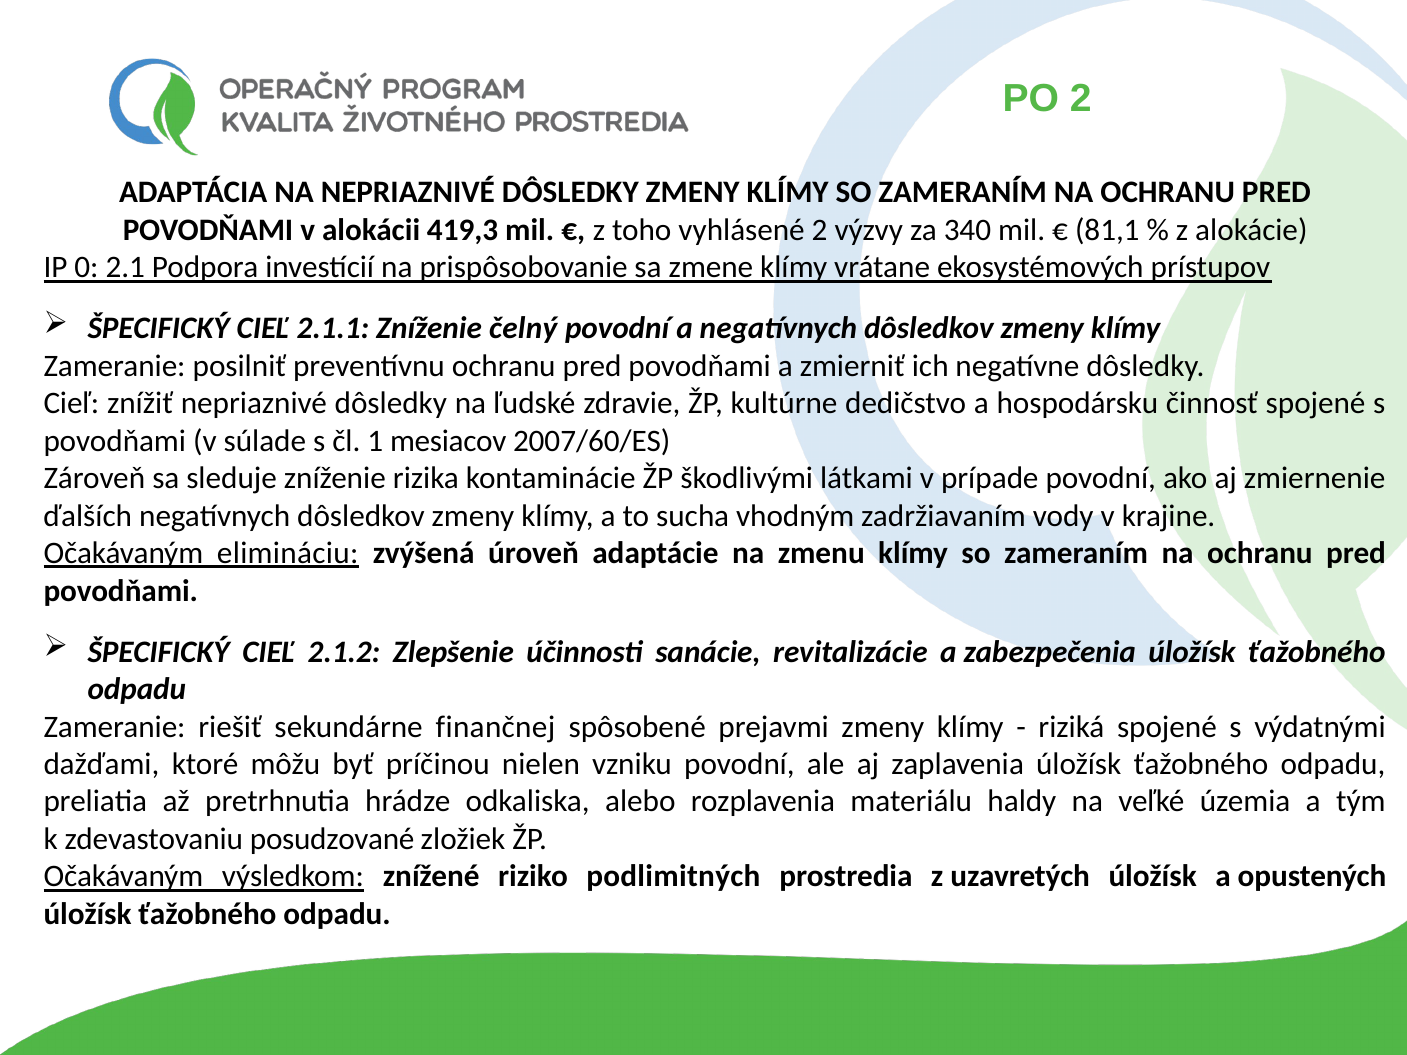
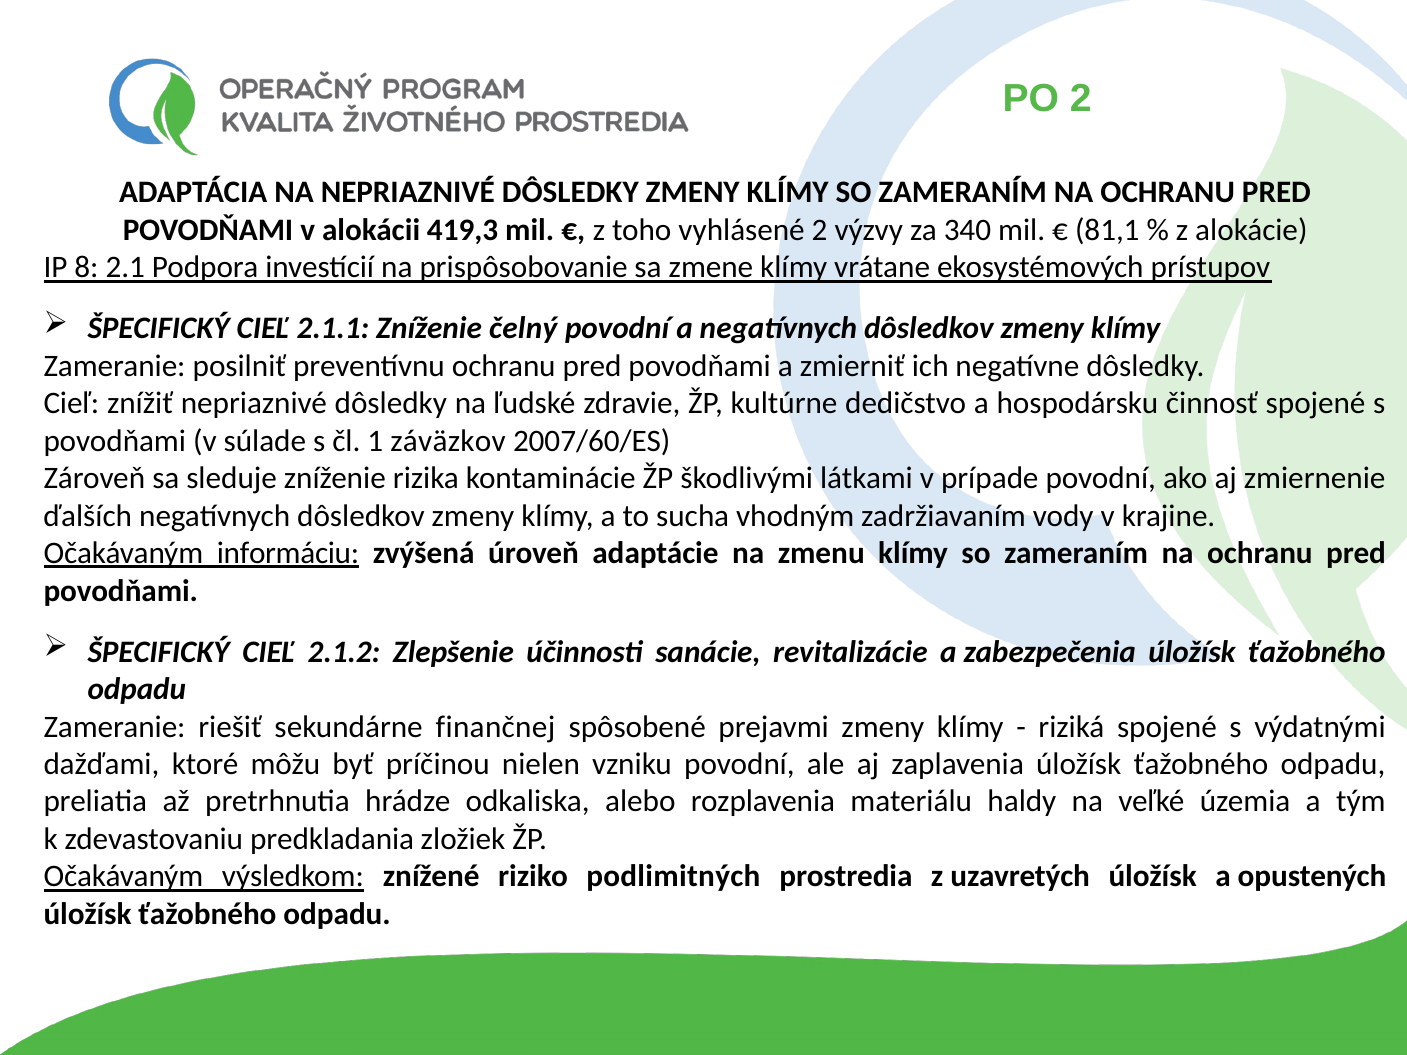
0: 0 -> 8 (87, 267)
mesiacov: mesiacov -> záväzkov (448, 441)
elimináciu: elimináciu -> informáciu (288, 553)
posudzované: posudzované -> predkladania (332, 839)
